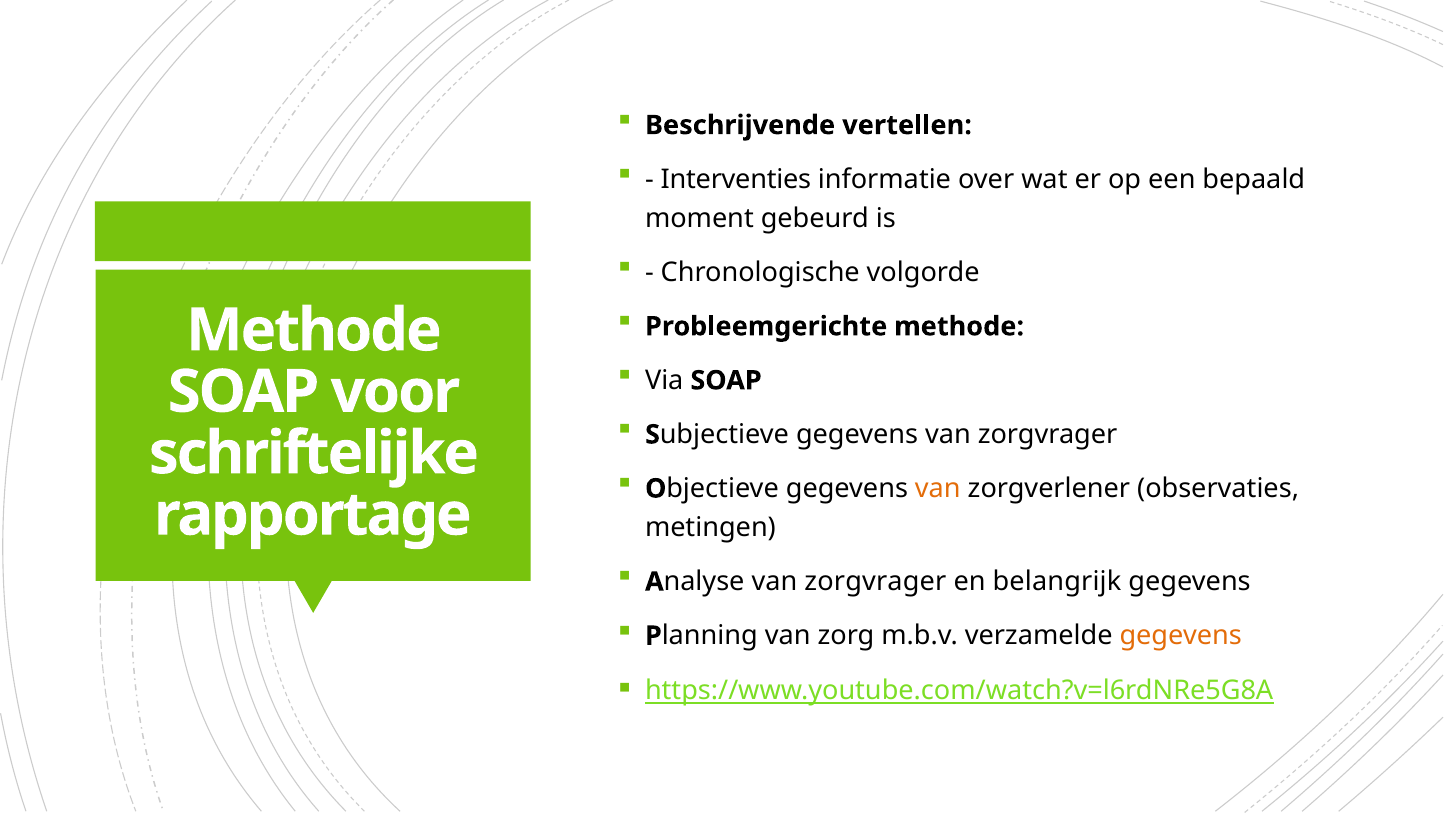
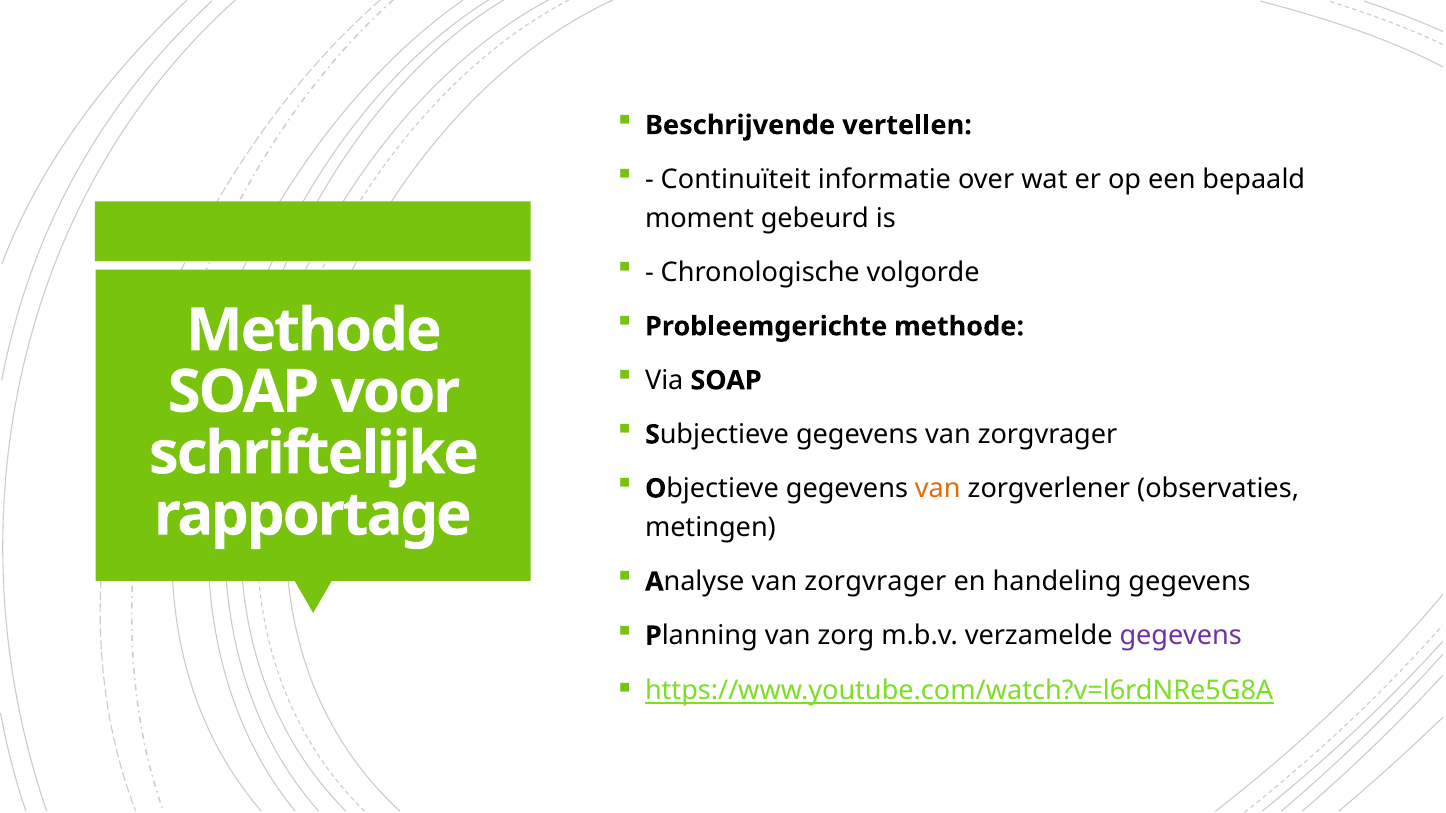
Interventies: Interventies -> Continuïteit (736, 179)
belangrijk: belangrijk -> handeling (1057, 582)
gegevens colour: orange -> purple (1181, 636)
